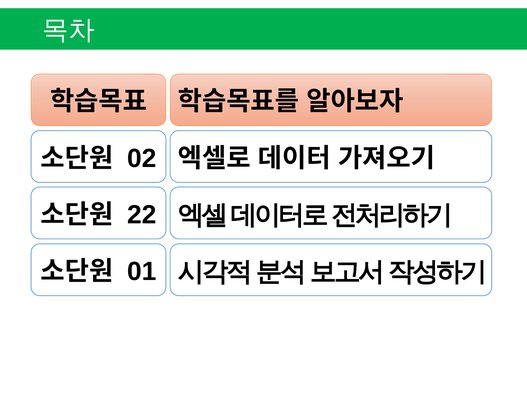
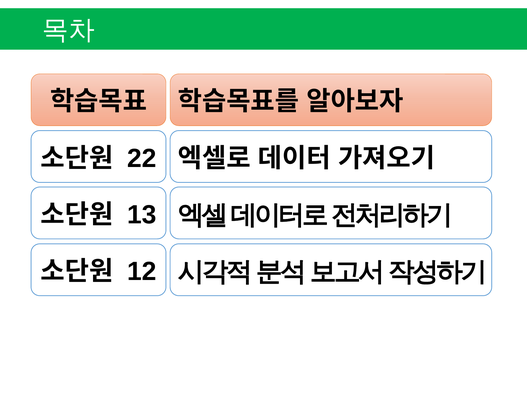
02: 02 -> 22 (142, 158)
22: 22 -> 13 (142, 215)
01: 01 -> 12 (142, 272)
